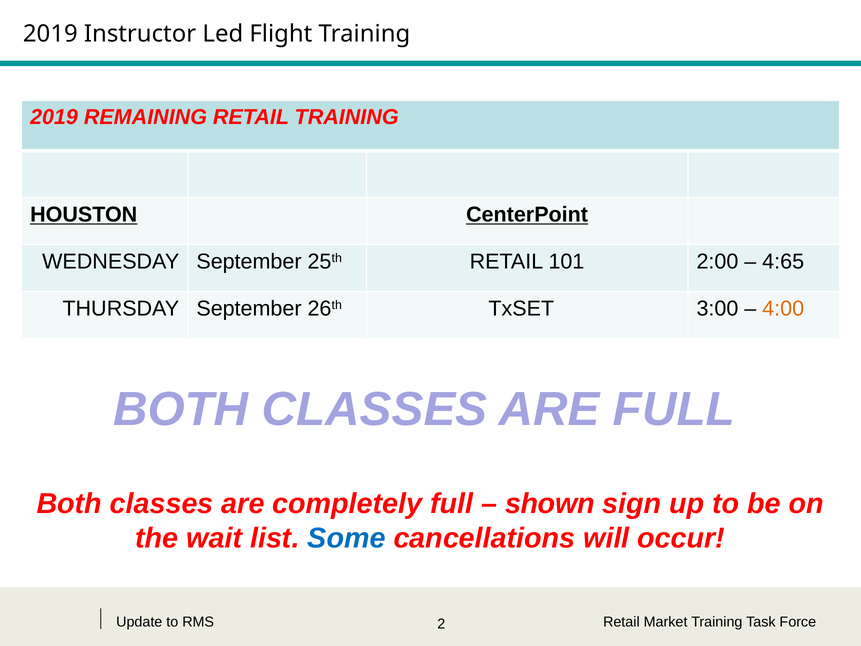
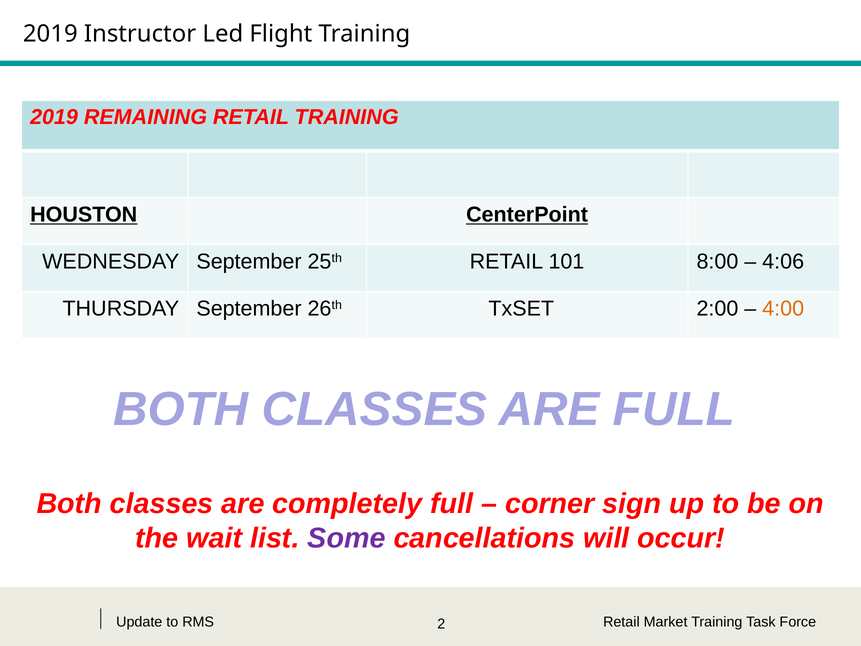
2:00: 2:00 -> 8:00 (717, 261)
4:65: 4:65 -> 4:06 (783, 261)
3:00: 3:00 -> 2:00 (717, 308)
shown: shown -> corner (550, 504)
Some colour: blue -> purple (347, 538)
